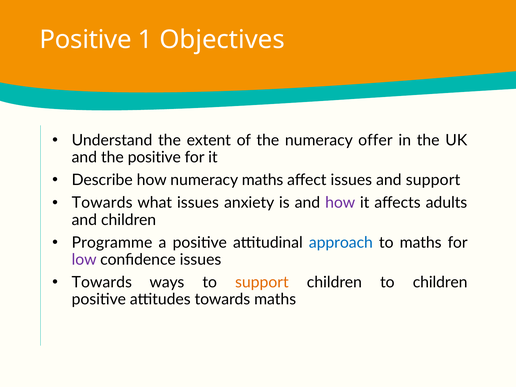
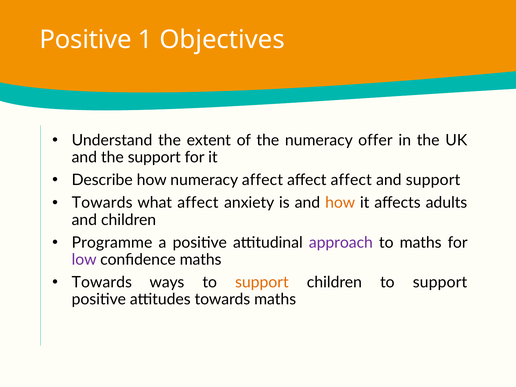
the positive: positive -> support (154, 157)
numeracy maths: maths -> affect (262, 180)
issues: issues -> affect (351, 180)
what issues: issues -> affect (198, 203)
how colour: purple -> orange (340, 203)
approach colour: blue -> purple (341, 243)
confidence issues: issues -> maths (201, 260)
children to children: children -> support (440, 282)
